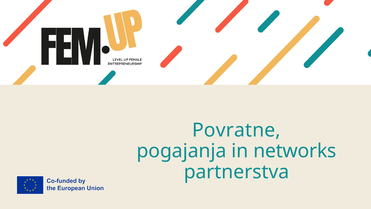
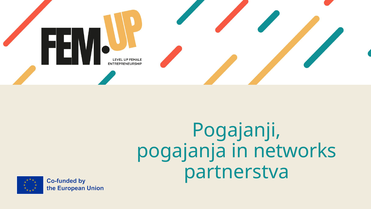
Povratne: Povratne -> Pogajanji (236, 130)
